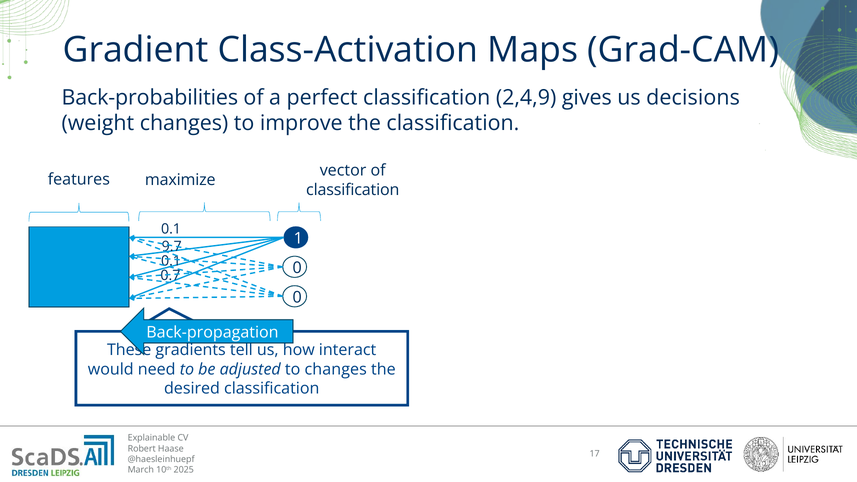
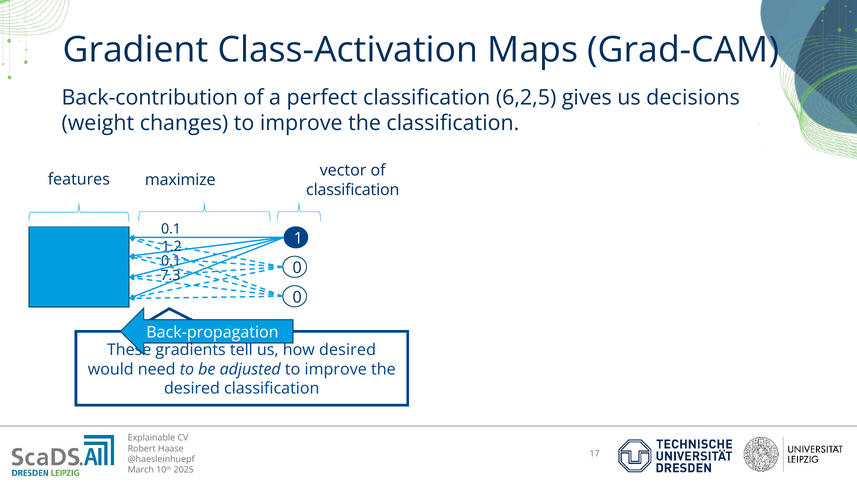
Back-probabilities: Back-probabilities -> Back-contribution (150, 98)
2,4,9: 2,4,9 -> 6,2,5 (526, 98)
9.7: 9.7 -> 1.2 (172, 246)
0.7: 0.7 -> 7.3 (170, 276)
interact: interact -> desired (348, 350)
adjusted to changes: changes -> improve (336, 369)
